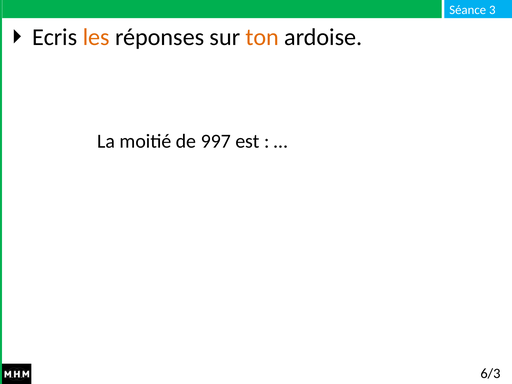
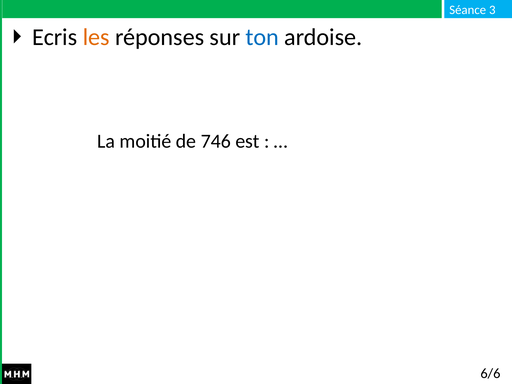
ton colour: orange -> blue (262, 37)
997: 997 -> 746 (216, 141)
6/3: 6/3 -> 6/6 (490, 374)
